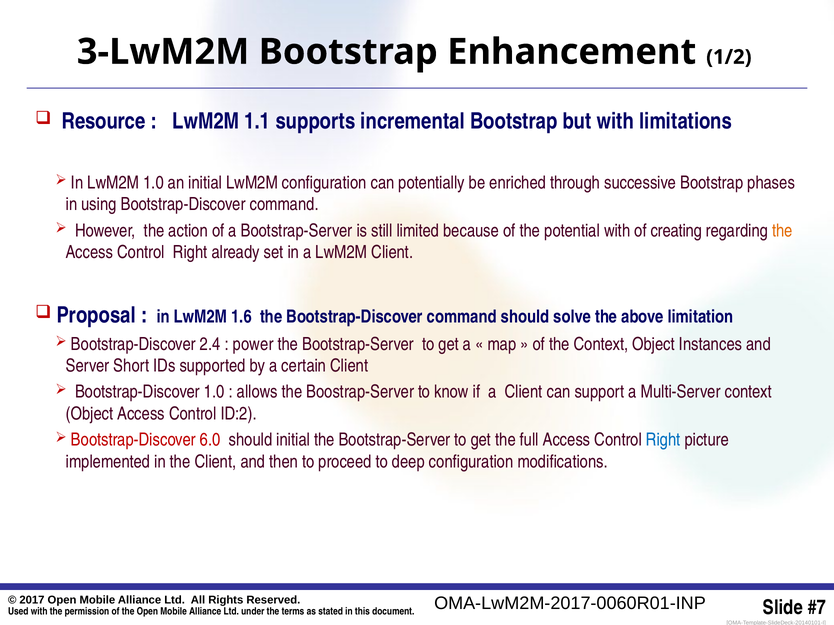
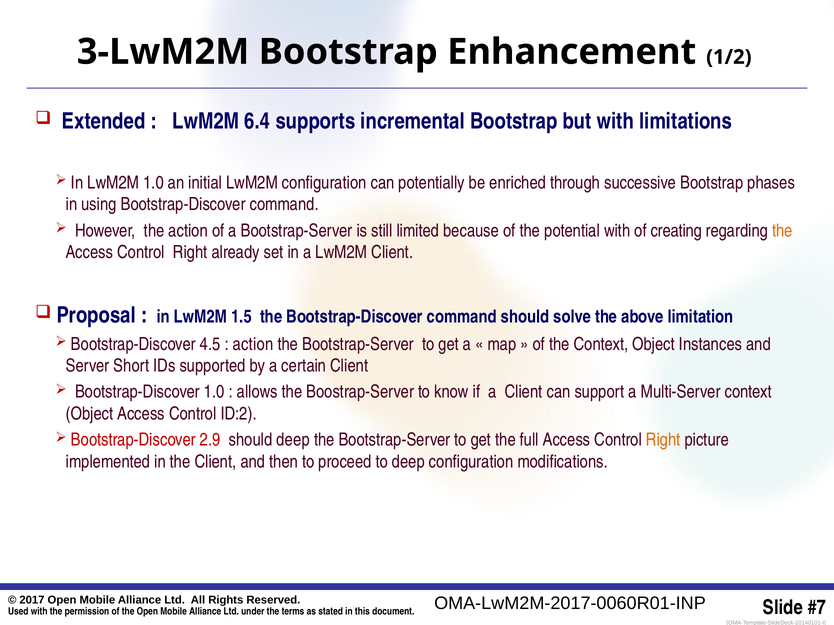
Resource: Resource -> Extended (104, 121)
1.1: 1.1 -> 6.4 (257, 121)
1.6: 1.6 -> 1.5 (242, 317)
2.4: 2.4 -> 4.5 (210, 344)
power: power -> action (253, 344)
6.0: 6.0 -> 2.9 (210, 440)
should initial: initial -> deep (293, 440)
Right colour: blue -> orange (663, 440)
